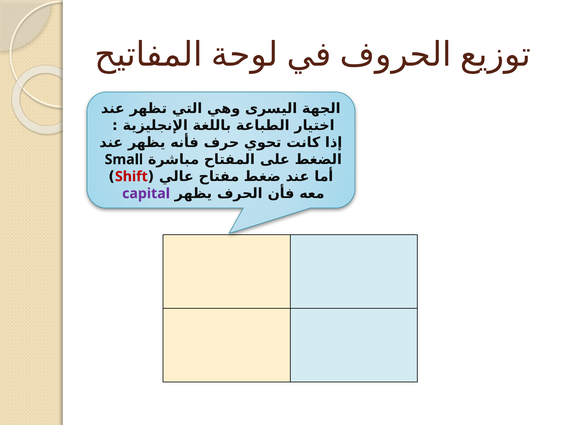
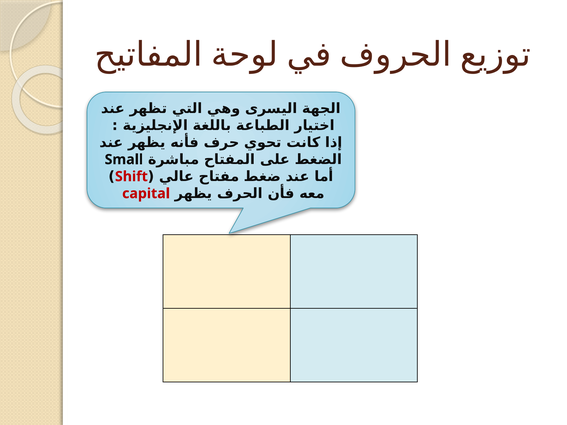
capital colour: purple -> red (146, 194)
